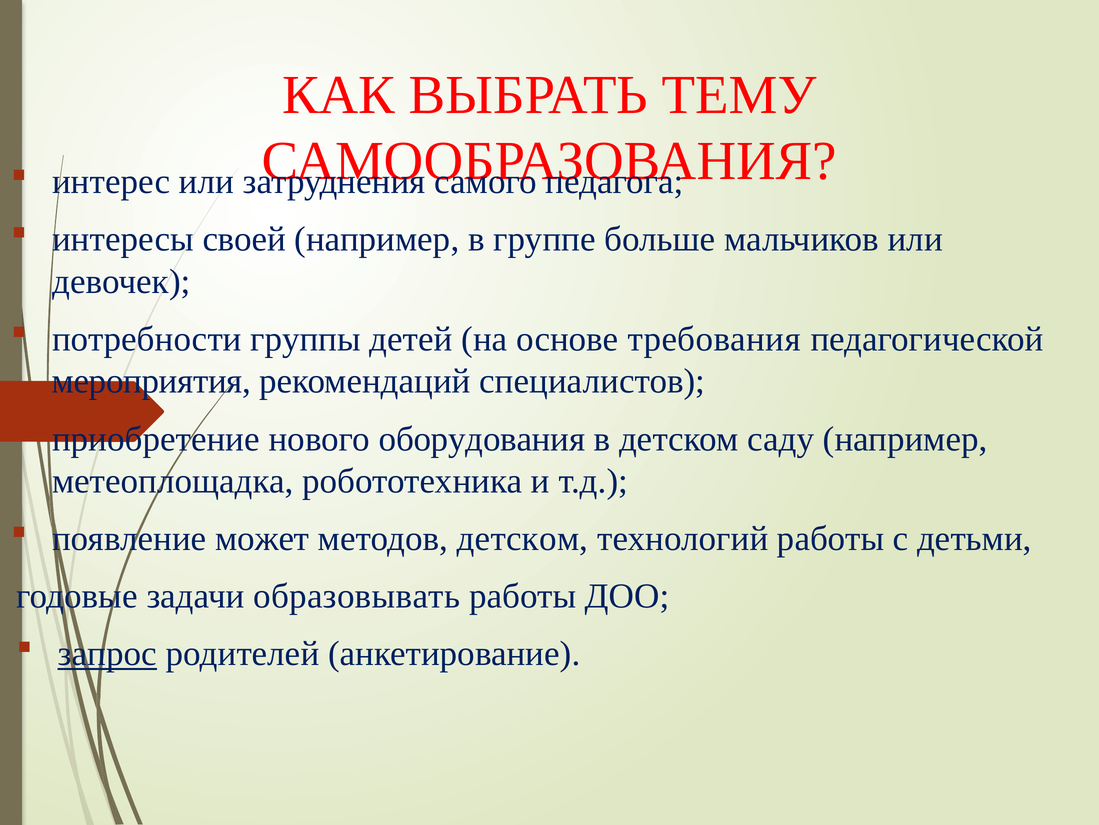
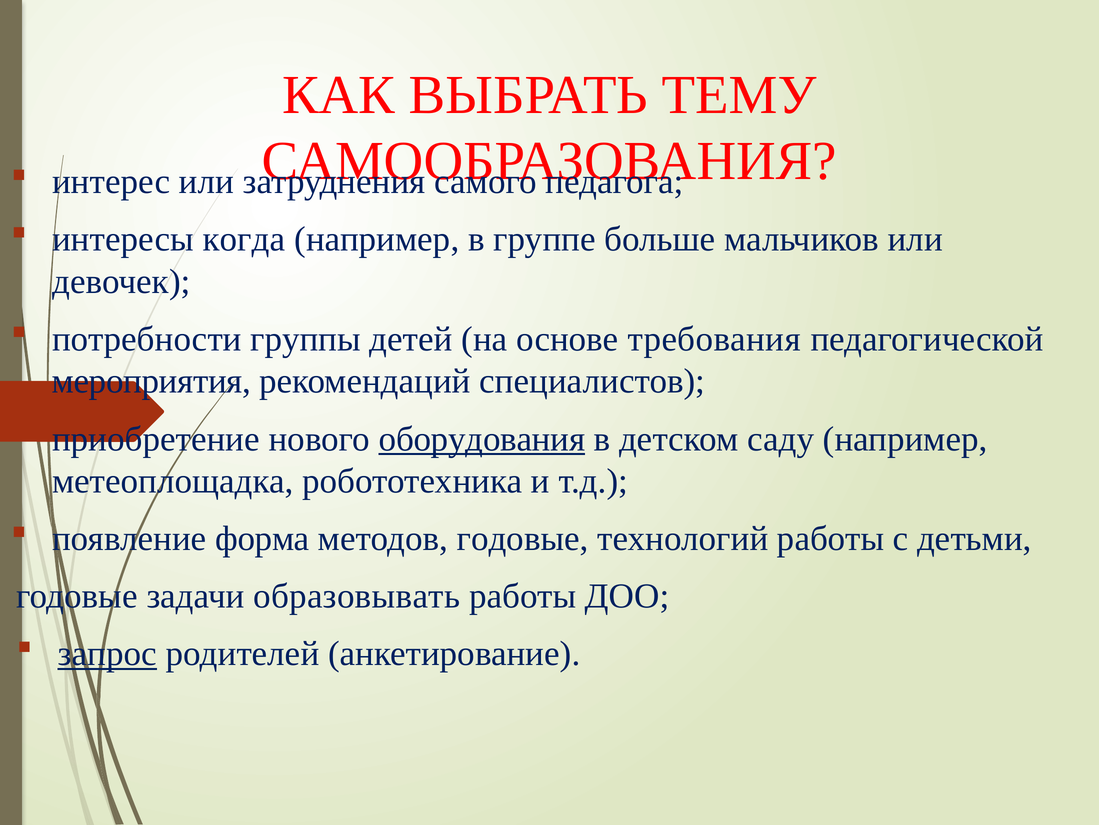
своей: своей -> когда (244, 239)
оборудования underline: none -> present (482, 439)
может: может -> форма (262, 538)
методов детском: детском -> годовые (523, 538)
